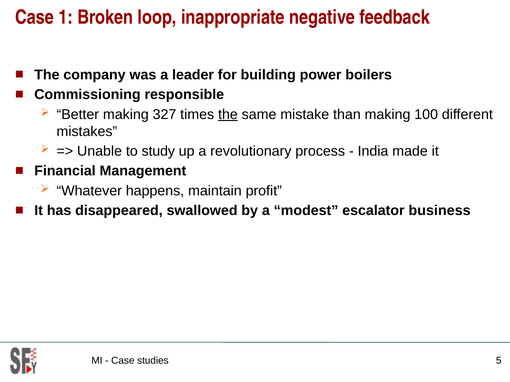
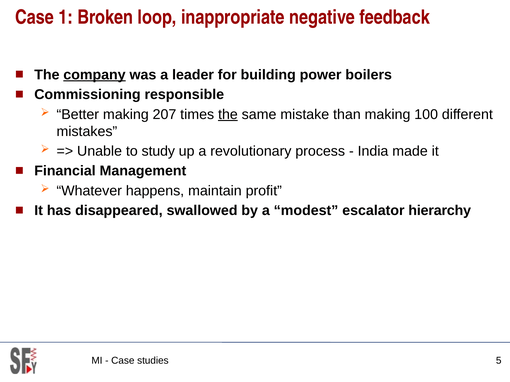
company underline: none -> present (94, 75)
327: 327 -> 207 (164, 115)
business: business -> hierarchy (440, 211)
